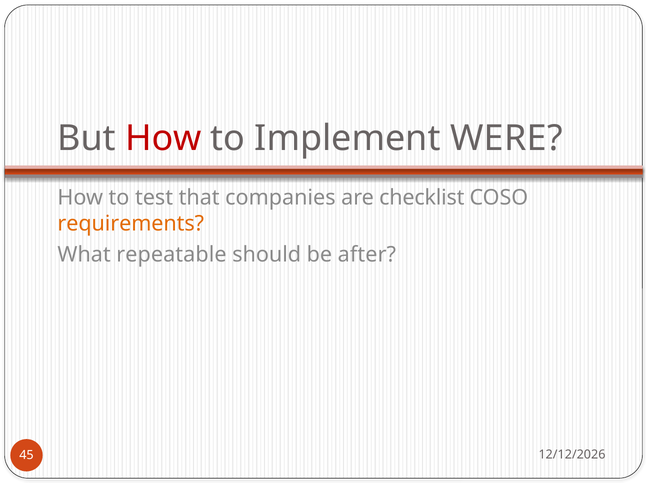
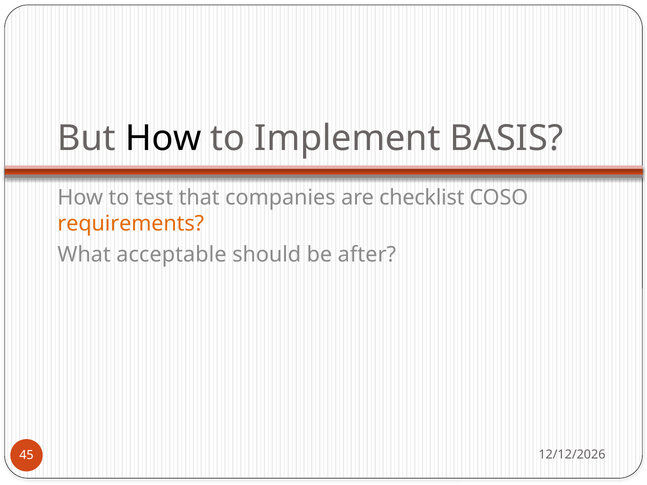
How colour: red -> black (163, 138)
WERE: WERE -> BASIS (507, 138)
repeatable: repeatable -> acceptable (171, 255)
